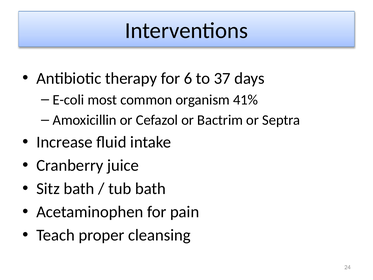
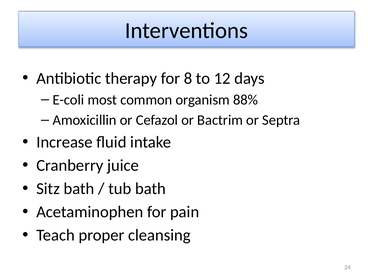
6: 6 -> 8 (188, 78)
37: 37 -> 12 (222, 78)
41%: 41% -> 88% (246, 100)
